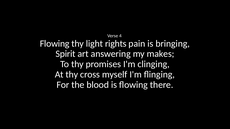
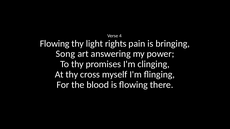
Spirit: Spirit -> Song (65, 54)
makes: makes -> power (161, 54)
